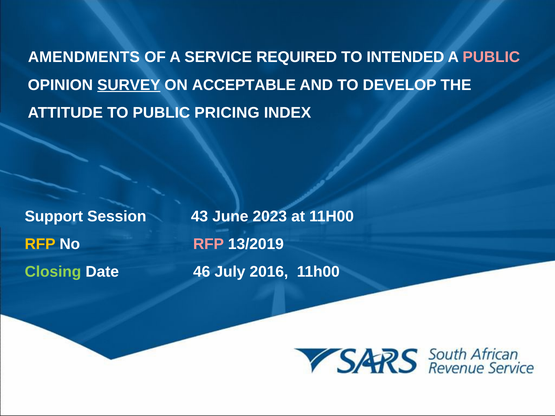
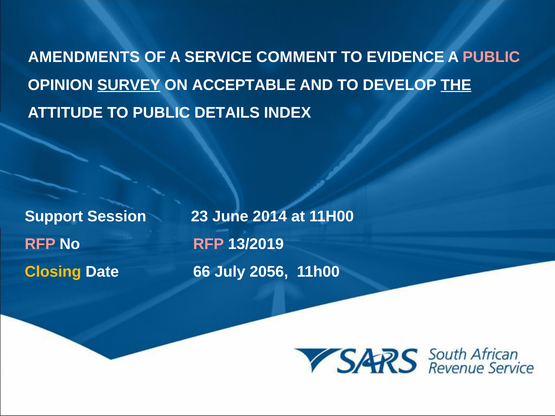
REQUIRED: REQUIRED -> COMMENT (297, 57)
INTENDED: INTENDED -> EVIDENCE (405, 57)
THE underline: none -> present (456, 85)
PRICING: PRICING -> DETAILS (227, 113)
43: 43 -> 23 (199, 217)
2023: 2023 -> 2014 (270, 217)
RFP colour: yellow -> pink (40, 244)
Closing colour: light green -> yellow (53, 272)
46: 46 -> 66 (202, 272)
2016: 2016 -> 2056 (269, 272)
